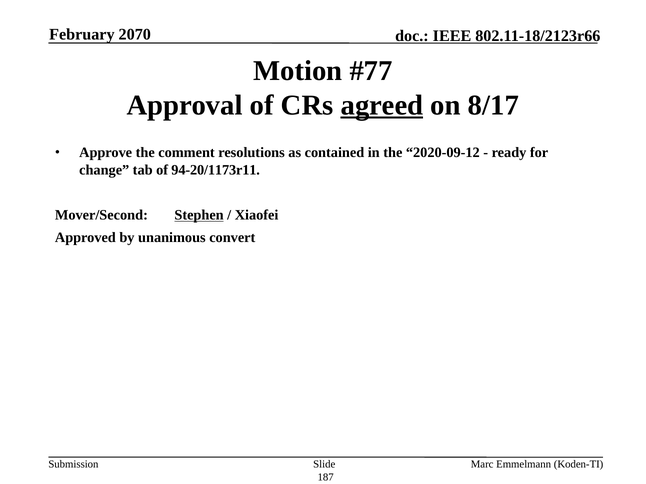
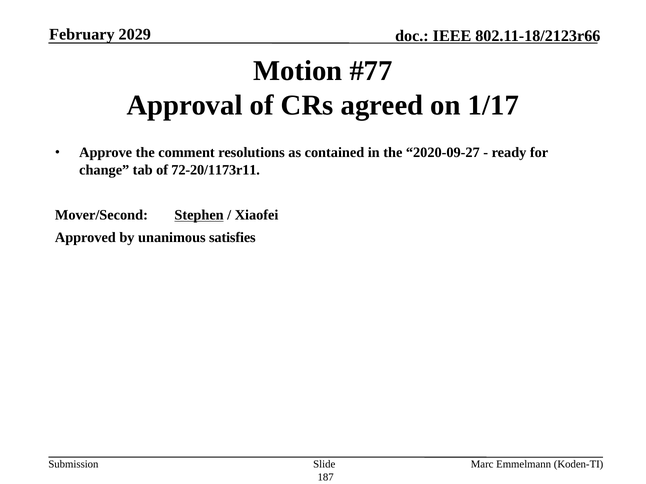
2070: 2070 -> 2029 (135, 34)
agreed underline: present -> none (382, 105)
8/17: 8/17 -> 1/17 (493, 105)
2020-09-12: 2020-09-12 -> 2020-09-27 (443, 153)
94-20/1173r11: 94-20/1173r11 -> 72-20/1173r11 (216, 170)
convert: convert -> satisfies (232, 238)
